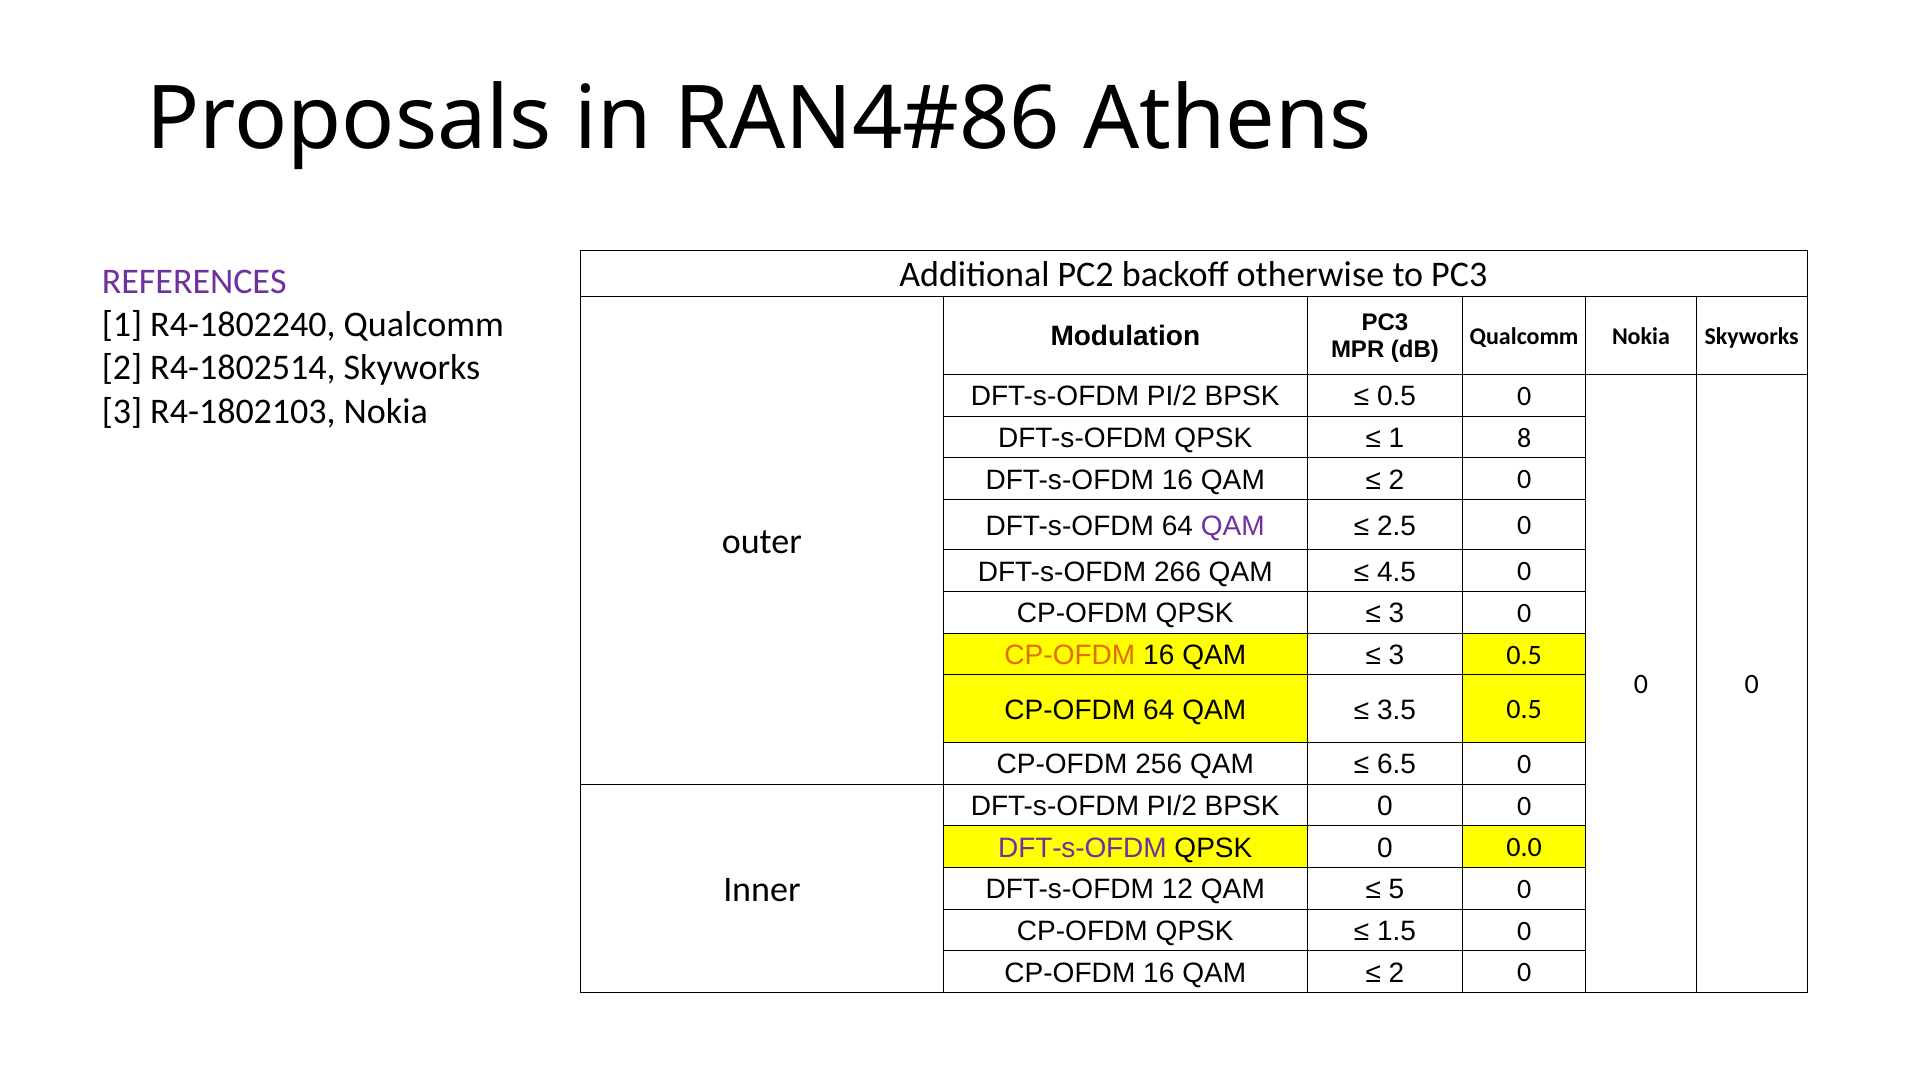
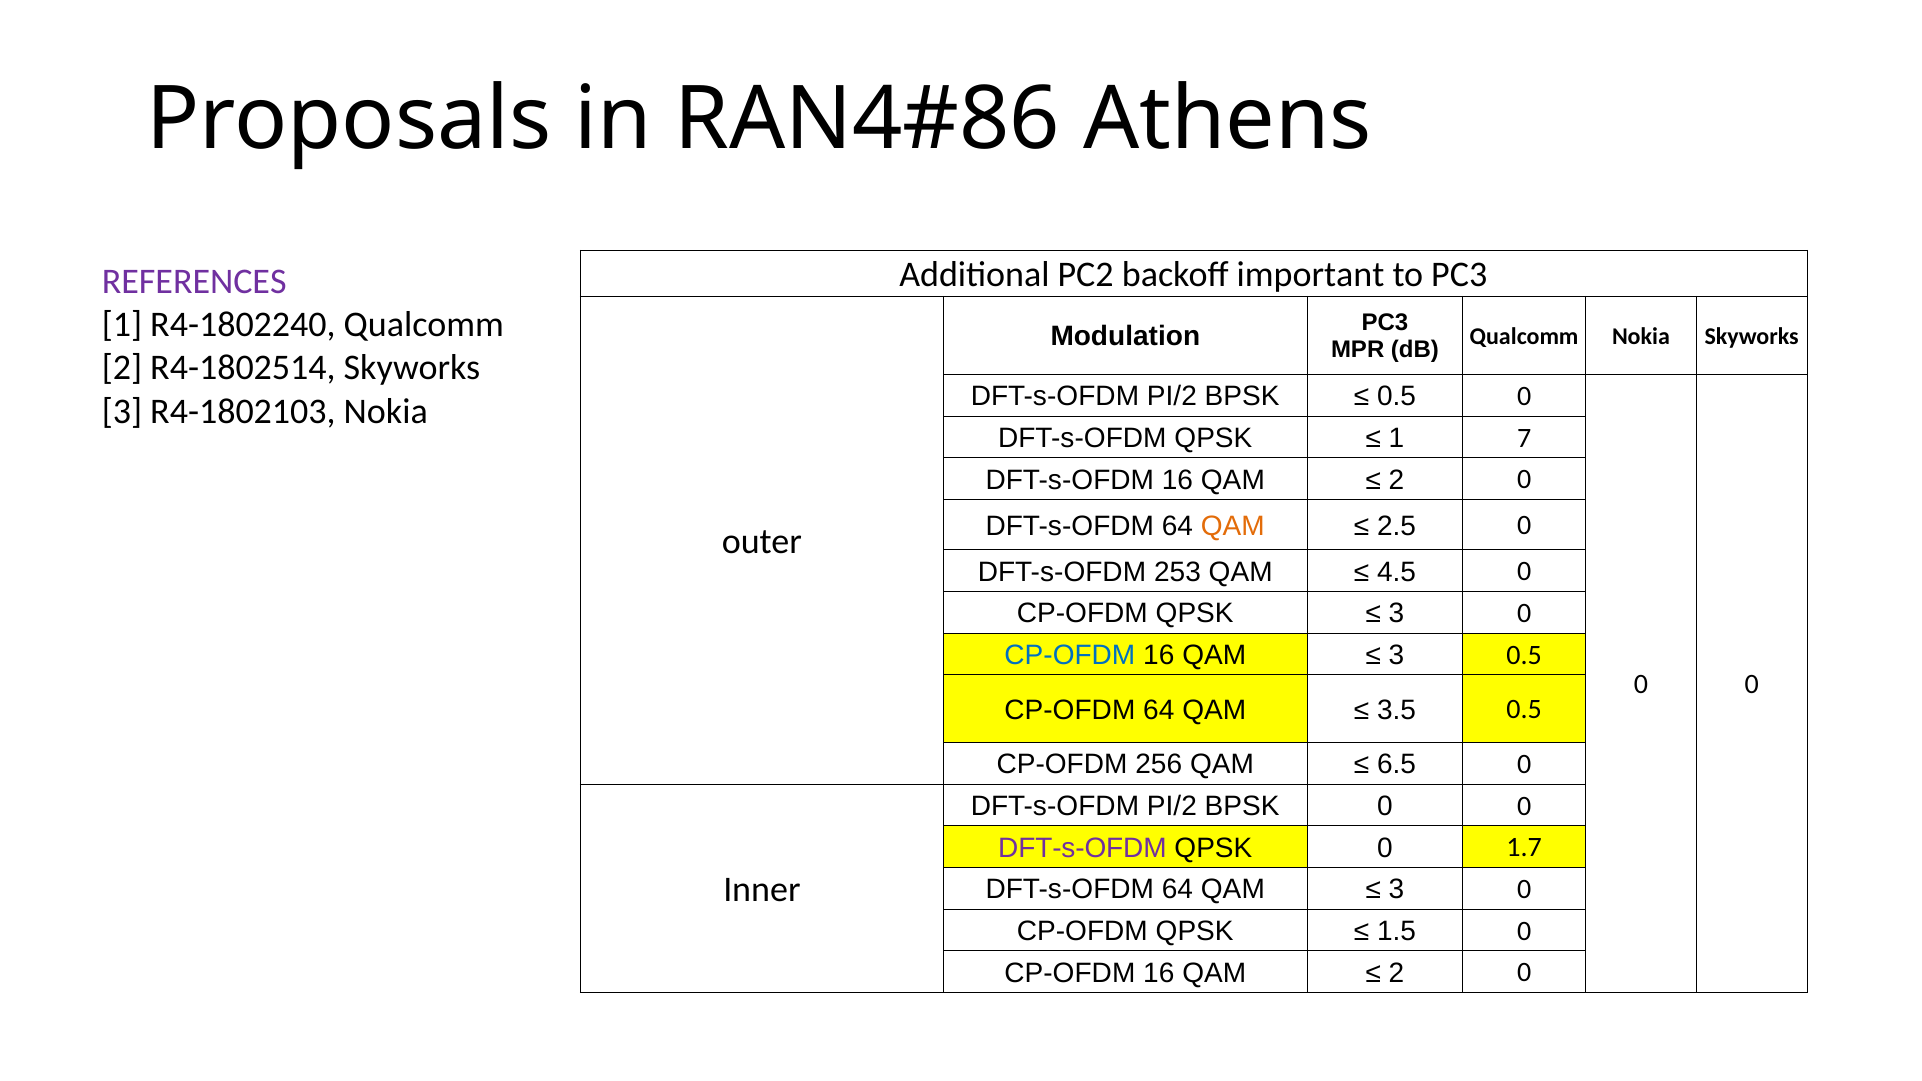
otherwise: otherwise -> important (1310, 275)
8: 8 -> 7 (1524, 438)
QAM colour: purple -> orange (1233, 526)
266: 266 -> 253 (1177, 572)
CP-OFDM colour: orange -> blue (1070, 655)
0.0: 0.0 -> 1.7 (1524, 848)
12: 12 -> 64 (1177, 890)
5: 5 -> 3 (1397, 890)
